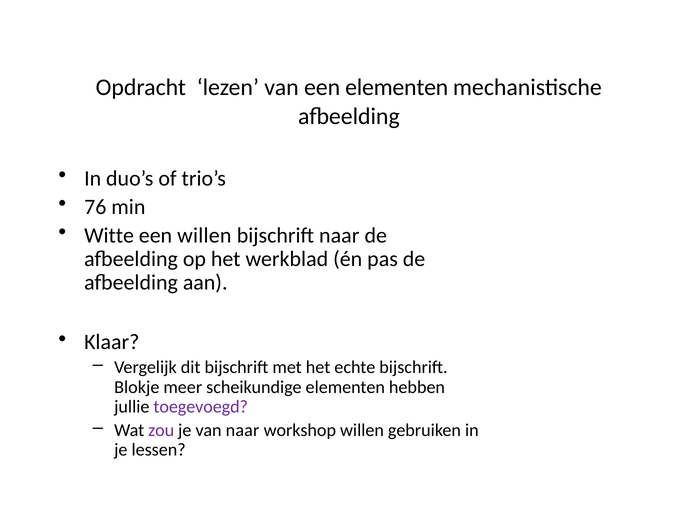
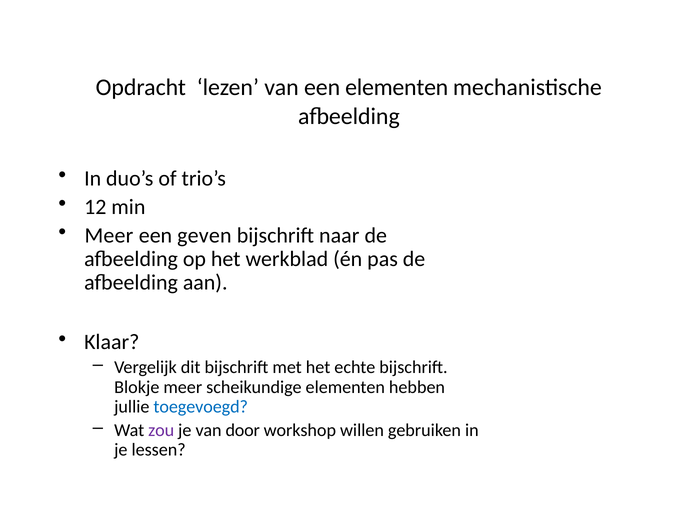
76: 76 -> 12 (95, 207)
Witte: Witte -> Meer (109, 235)
een willen: willen -> geven (204, 235)
toegevoegd colour: purple -> blue (201, 407)
van naar: naar -> door (243, 431)
